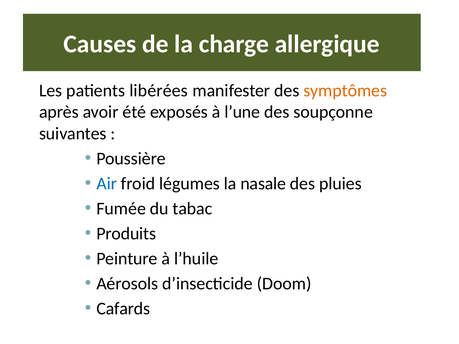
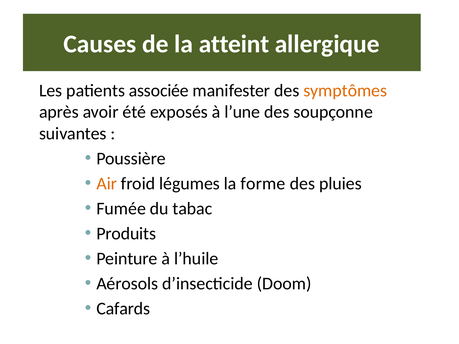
charge: charge -> atteint (234, 44)
libérées: libérées -> associée (159, 91)
Air colour: blue -> orange (107, 184)
nasale: nasale -> forme (263, 184)
